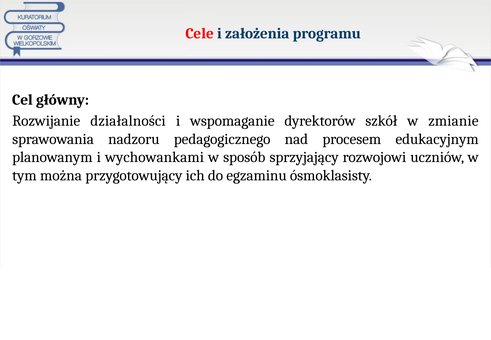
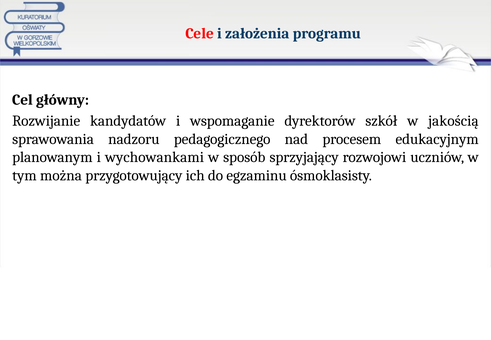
działalności: działalności -> kandydatów (128, 121)
zmianie: zmianie -> jakością (453, 121)
